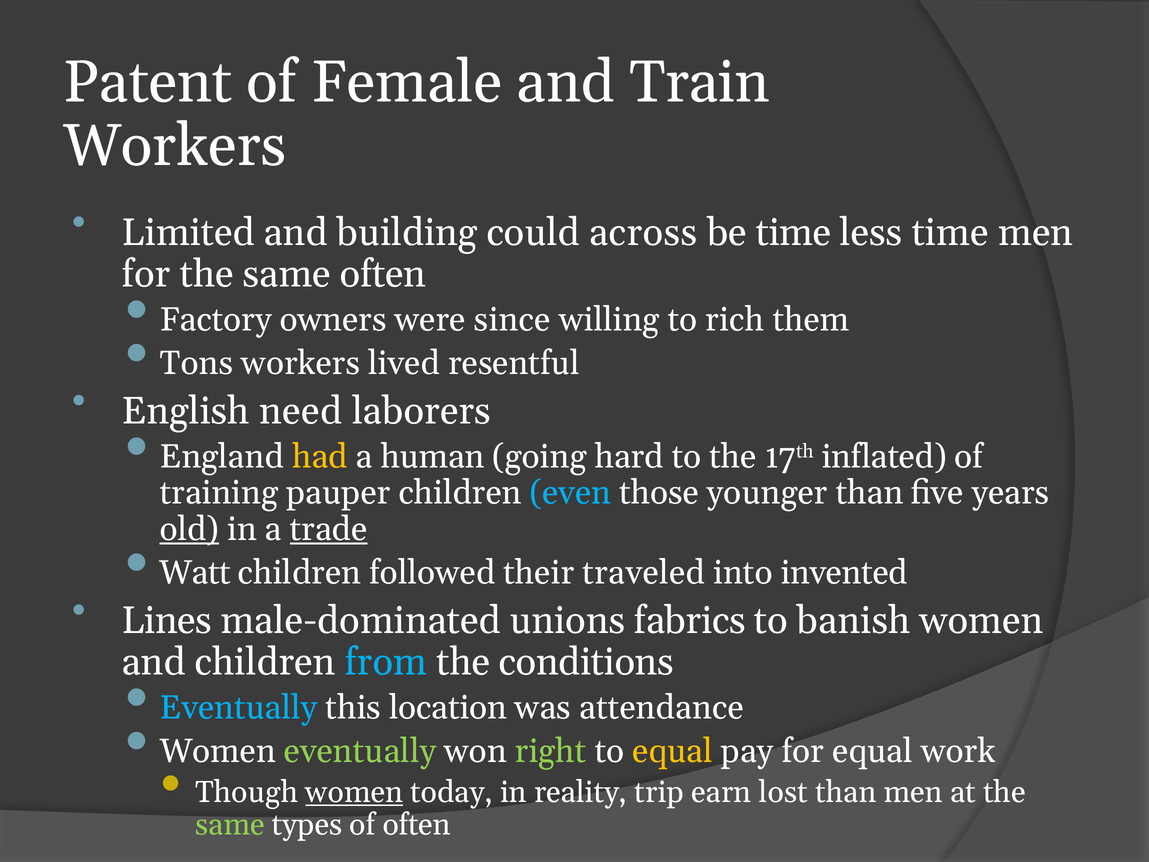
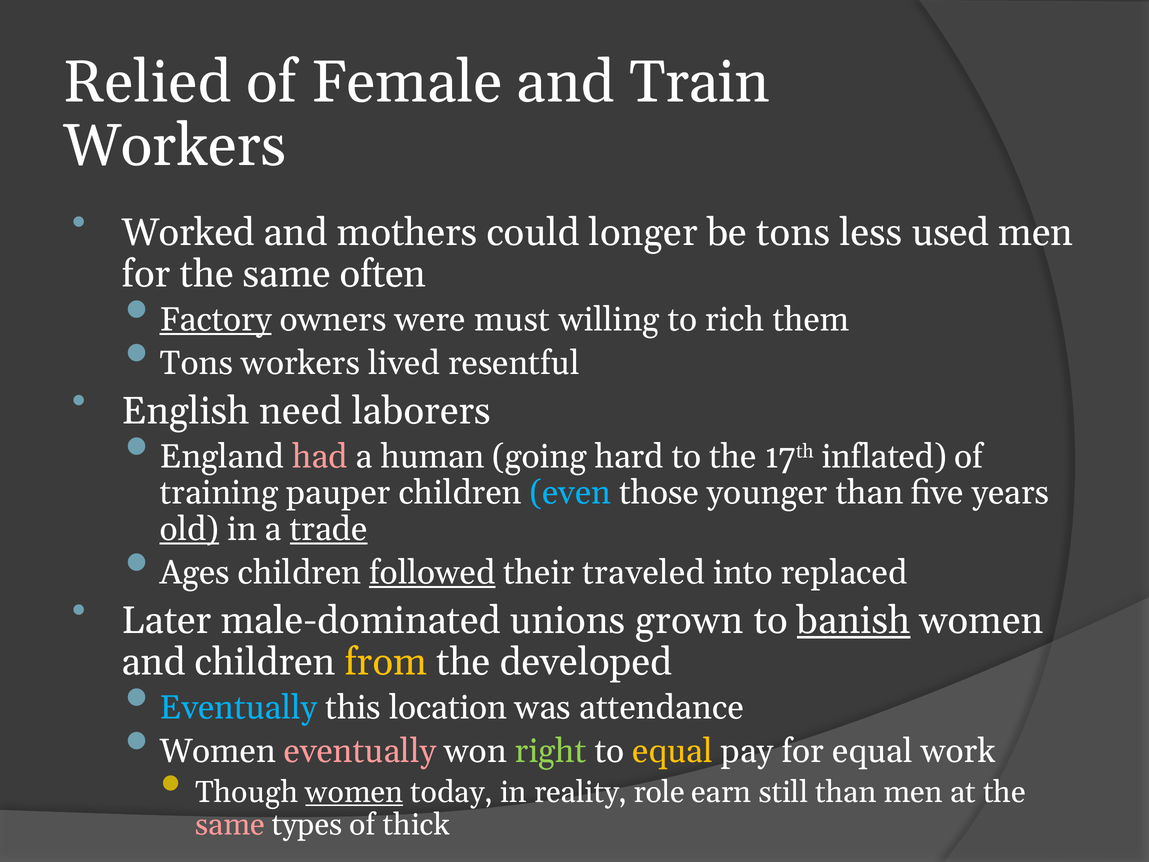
Patent: Patent -> Relied (147, 82)
Limited: Limited -> Worked (188, 232)
building: building -> mothers (407, 232)
across: across -> longer (643, 232)
be time: time -> tons (793, 232)
less time: time -> used (950, 232)
Factory underline: none -> present (216, 319)
since: since -> must (512, 319)
had colour: yellow -> pink (320, 457)
Watt: Watt -> Ages (195, 573)
followed underline: none -> present (432, 573)
invented: invented -> replaced (844, 573)
Lines: Lines -> Later (167, 621)
fabrics: fabrics -> grown (689, 621)
banish underline: none -> present (854, 621)
from colour: light blue -> yellow (386, 662)
conditions: conditions -> developed (586, 662)
eventually colour: light green -> pink (360, 751)
trip: trip -> role (659, 792)
lost: lost -> still (783, 792)
same colour: light green -> pink (230, 825)
of often: often -> thick (416, 825)
